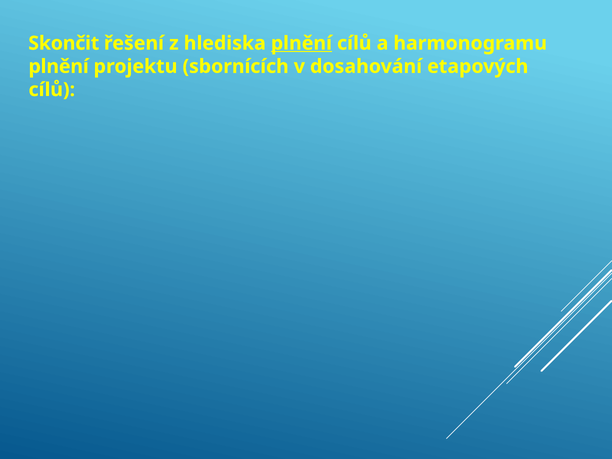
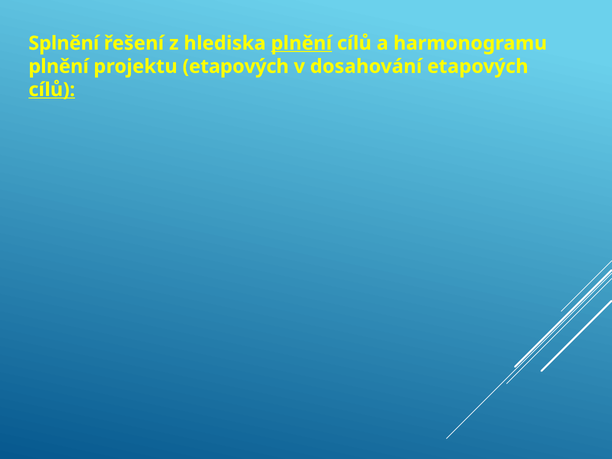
Skončit: Skončit -> Splnění (64, 43)
projektu sbornících: sbornících -> etapových (236, 66)
cílů underline: none -> present (52, 90)
